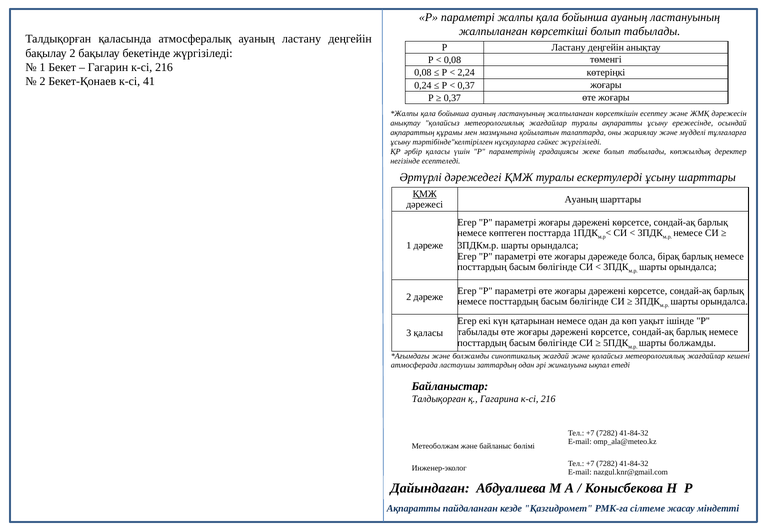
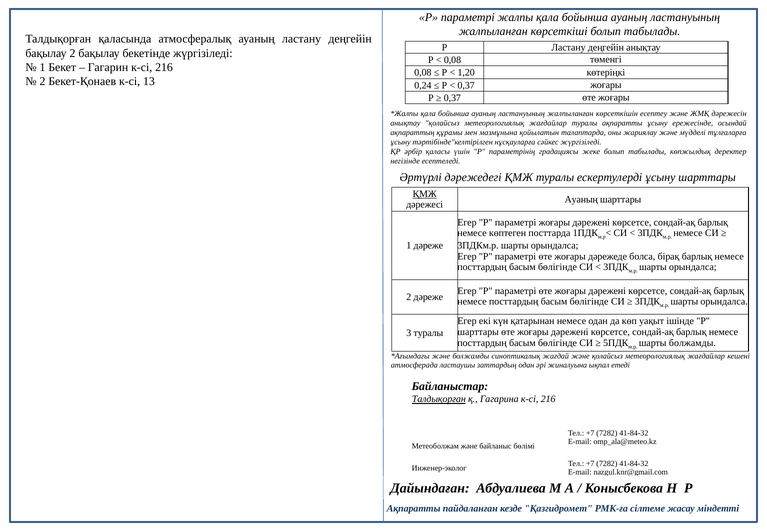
2,24: 2,24 -> 1,20 (466, 73)
41: 41 -> 13 (149, 81)
табылады: табылады -> шарттары (478, 332)
3 қаласы: қаласы -> туралы (428, 333)
Талдықорған underline: none -> present (439, 399)
